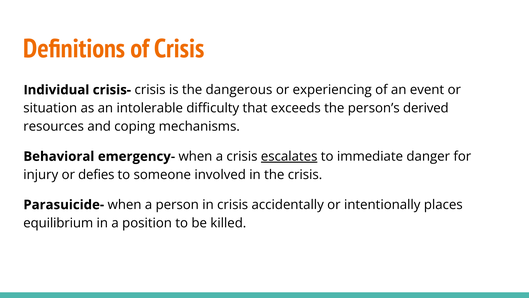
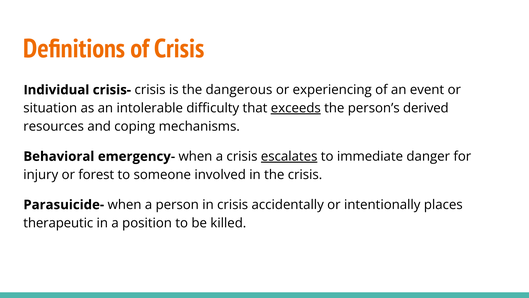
exceeds underline: none -> present (296, 108)
defies: defies -> forest (96, 175)
equilibrium: equilibrium -> therapeutic (58, 223)
